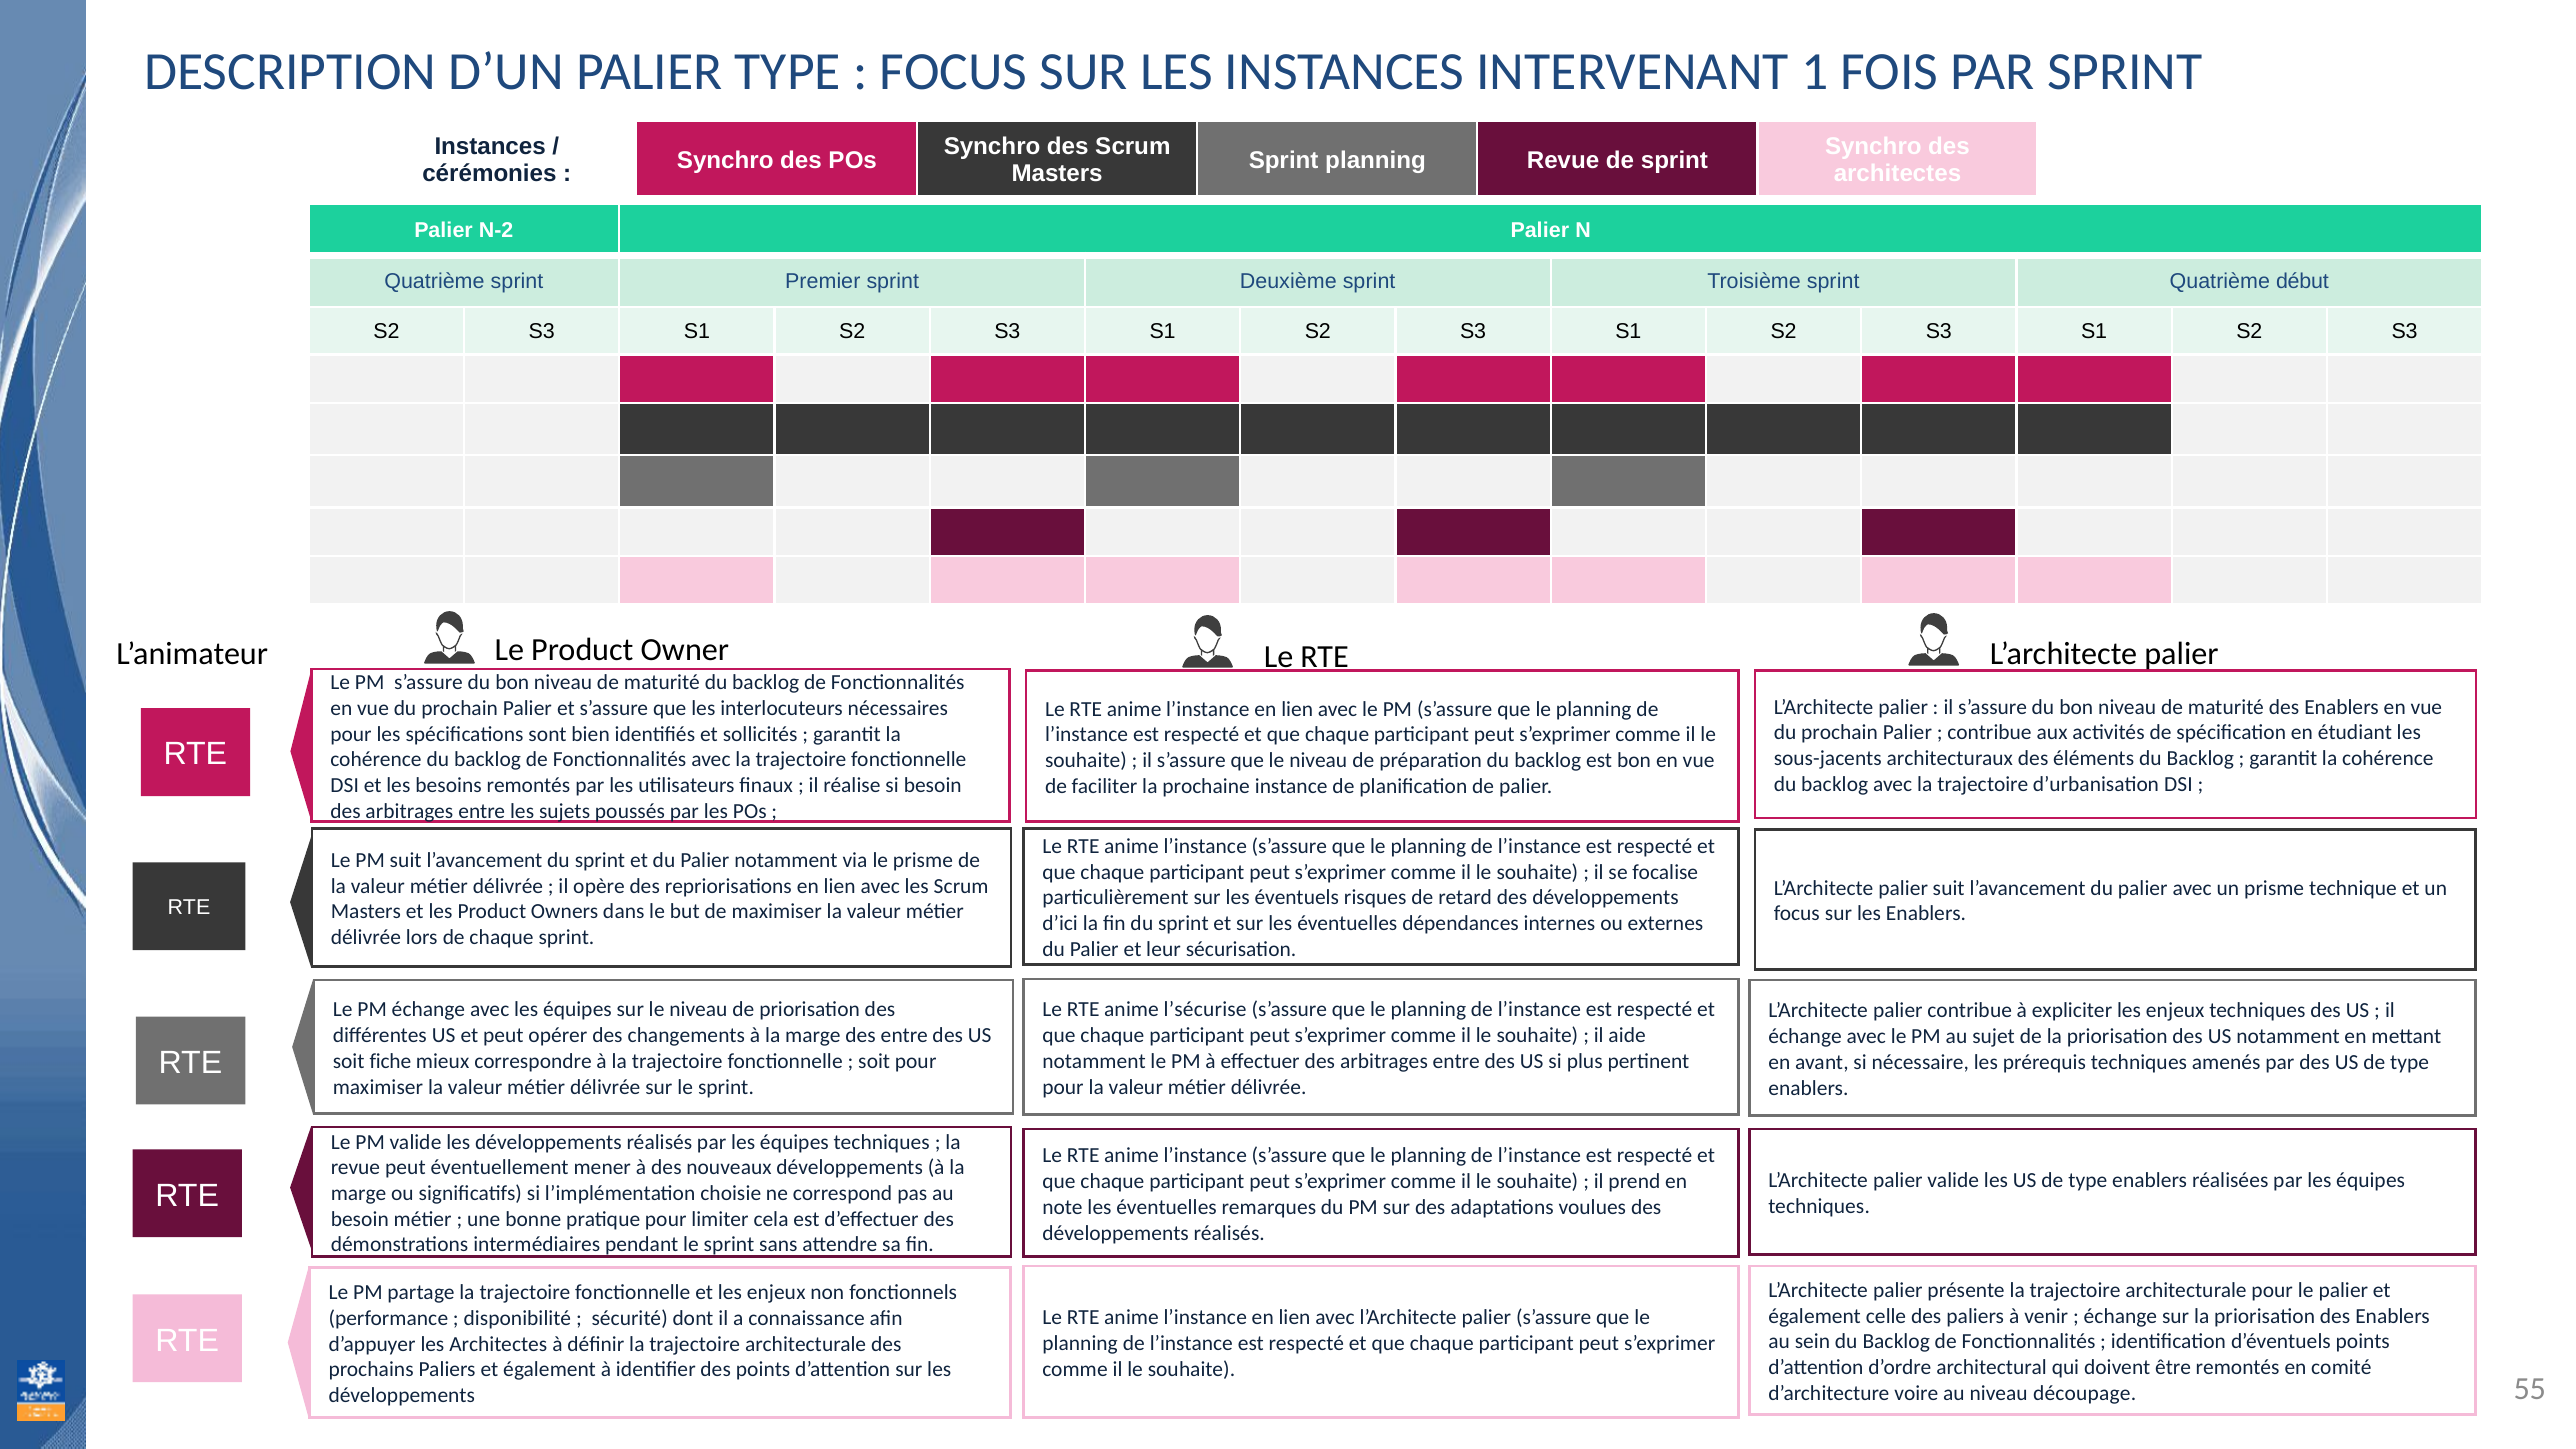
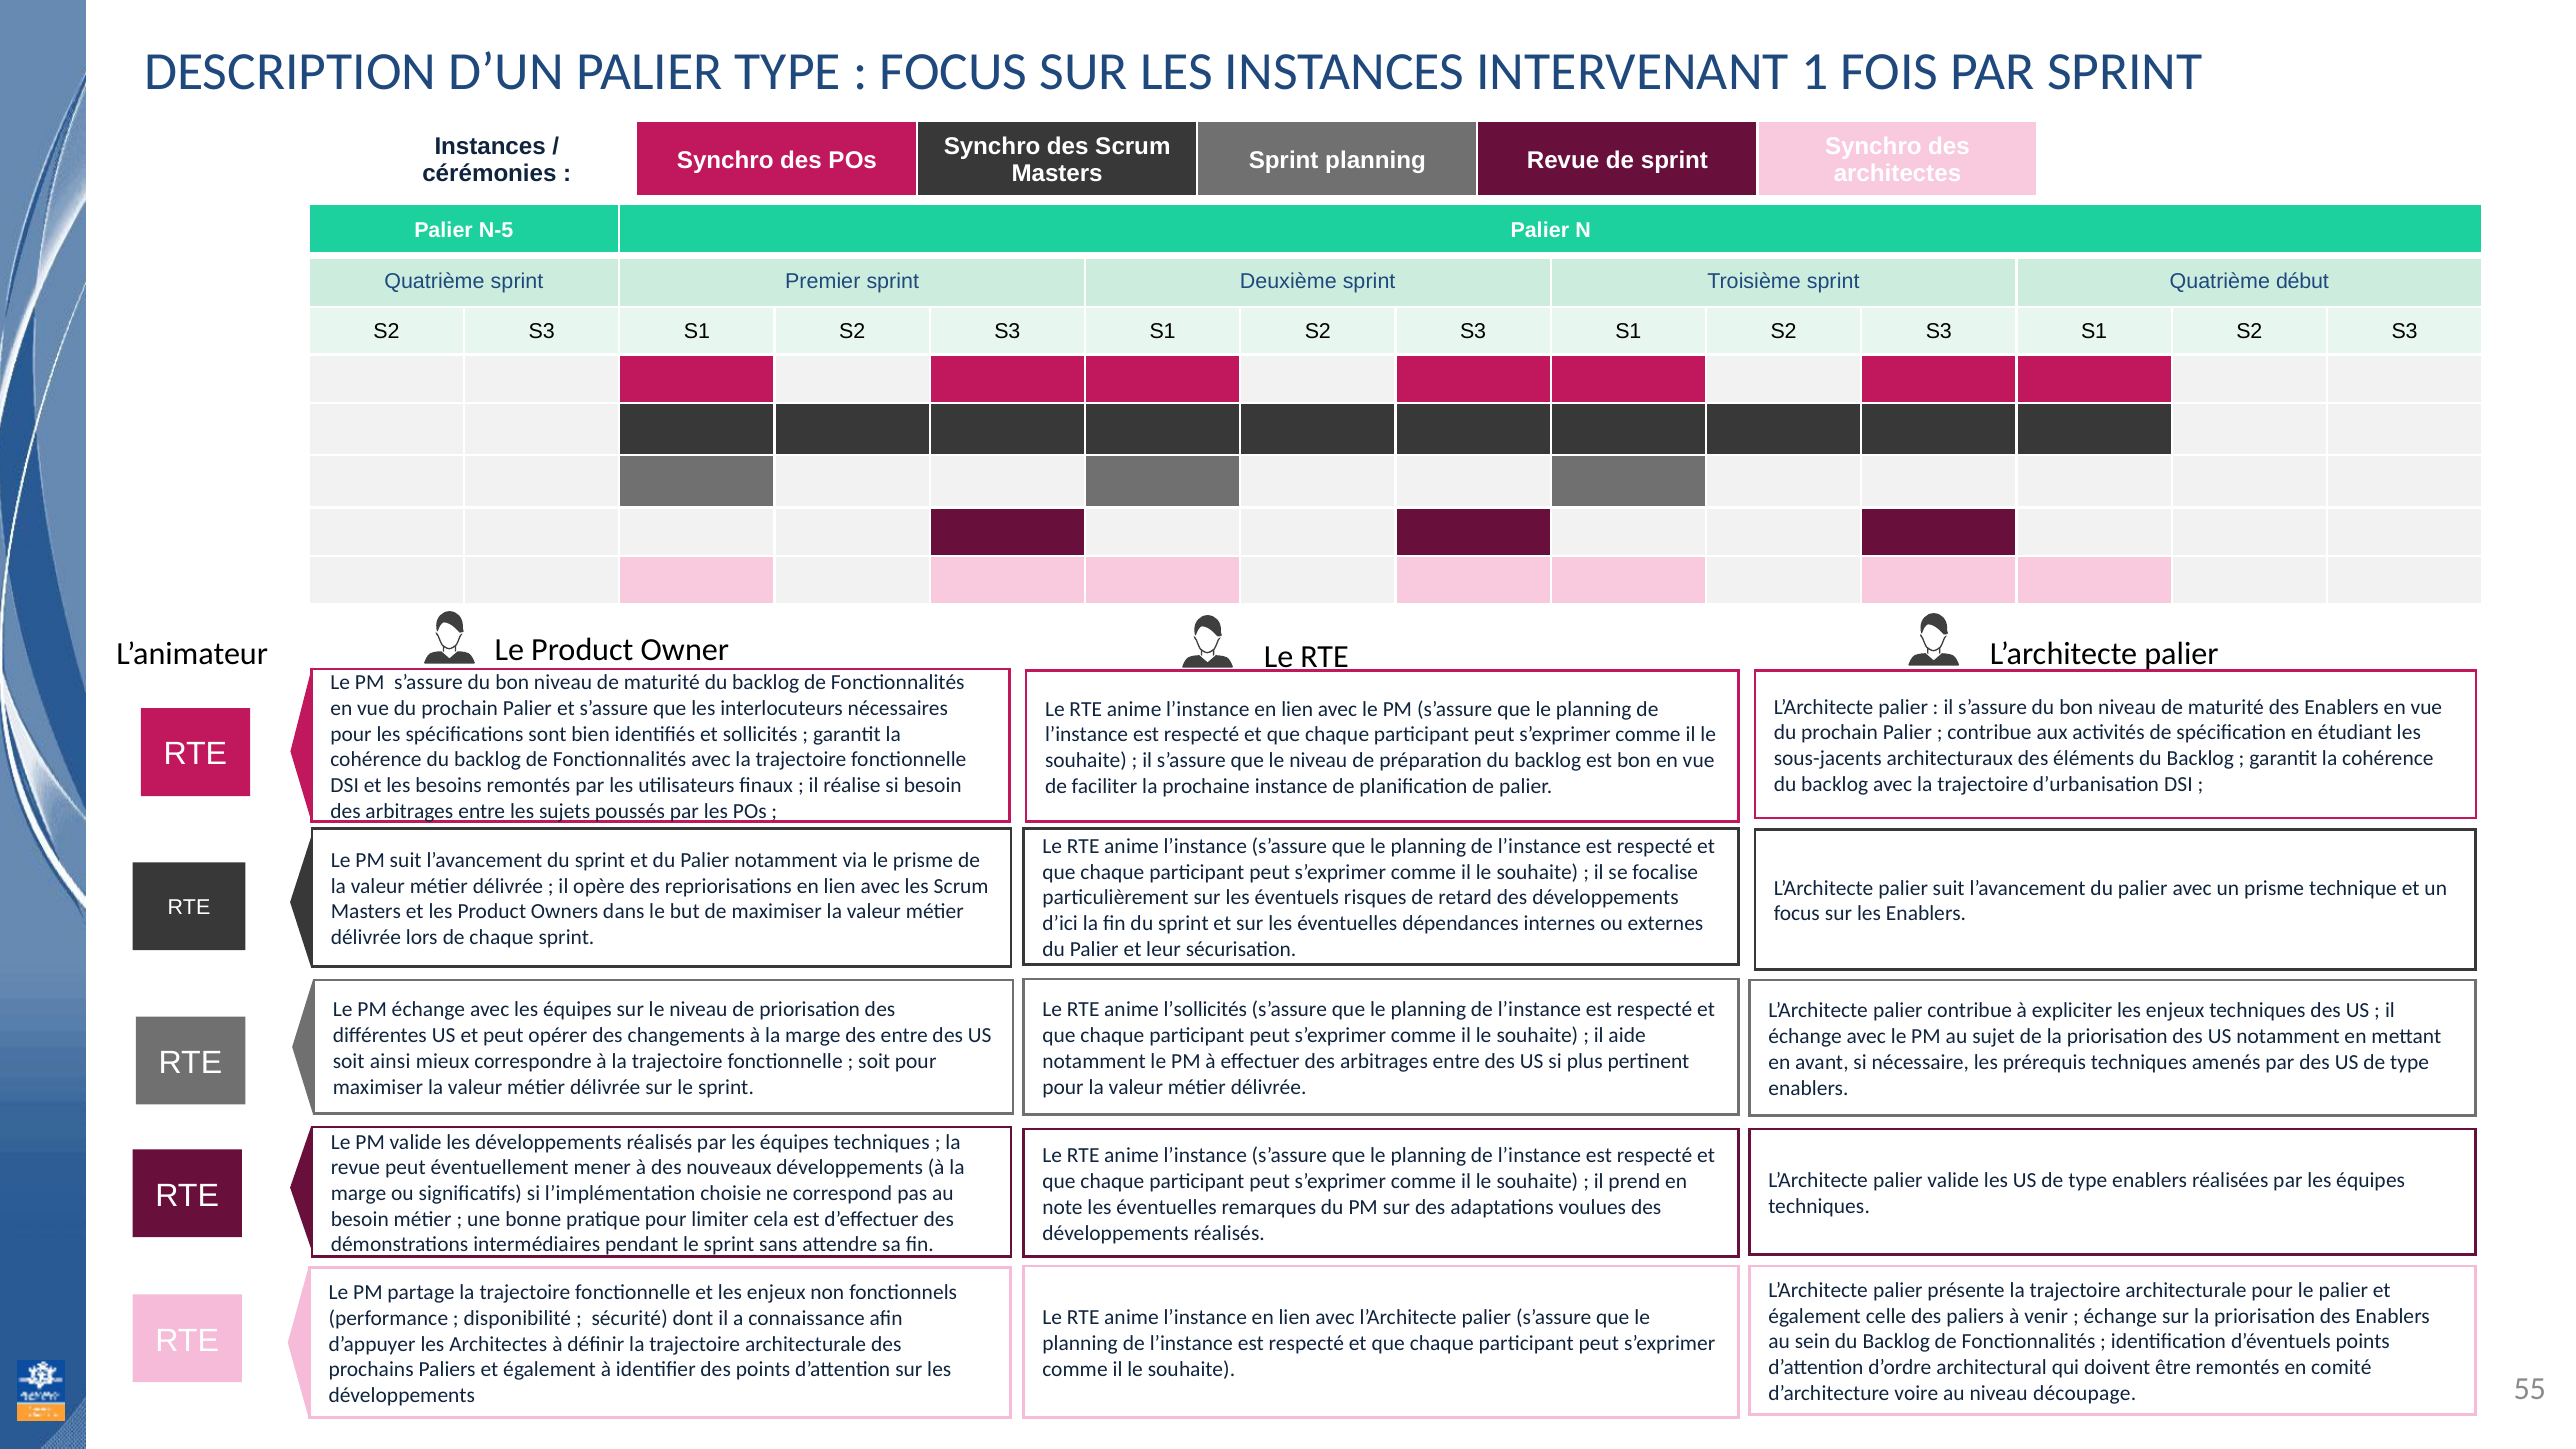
N-2: N-2 -> N-5 (496, 230)
l’sécurise: l’sécurise -> l’sollicités (1205, 1010)
fiche: fiche -> ainsi (390, 1061)
